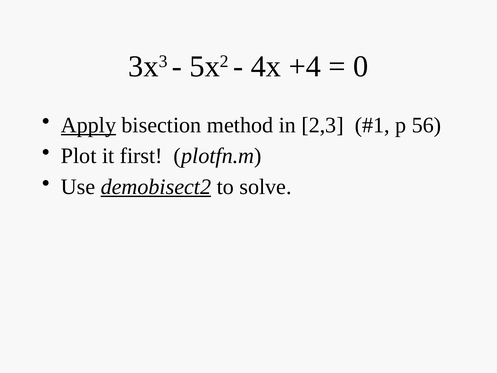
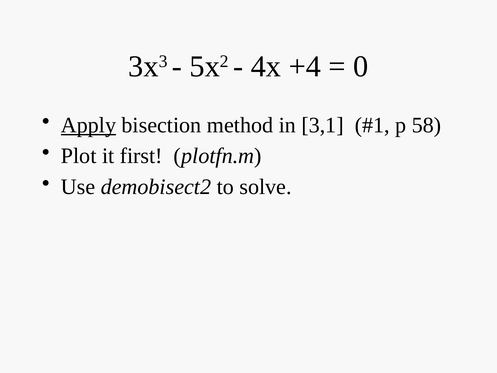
2,3: 2,3 -> 3,1 (323, 125)
56: 56 -> 58 (426, 125)
demobisect2 underline: present -> none (156, 187)
